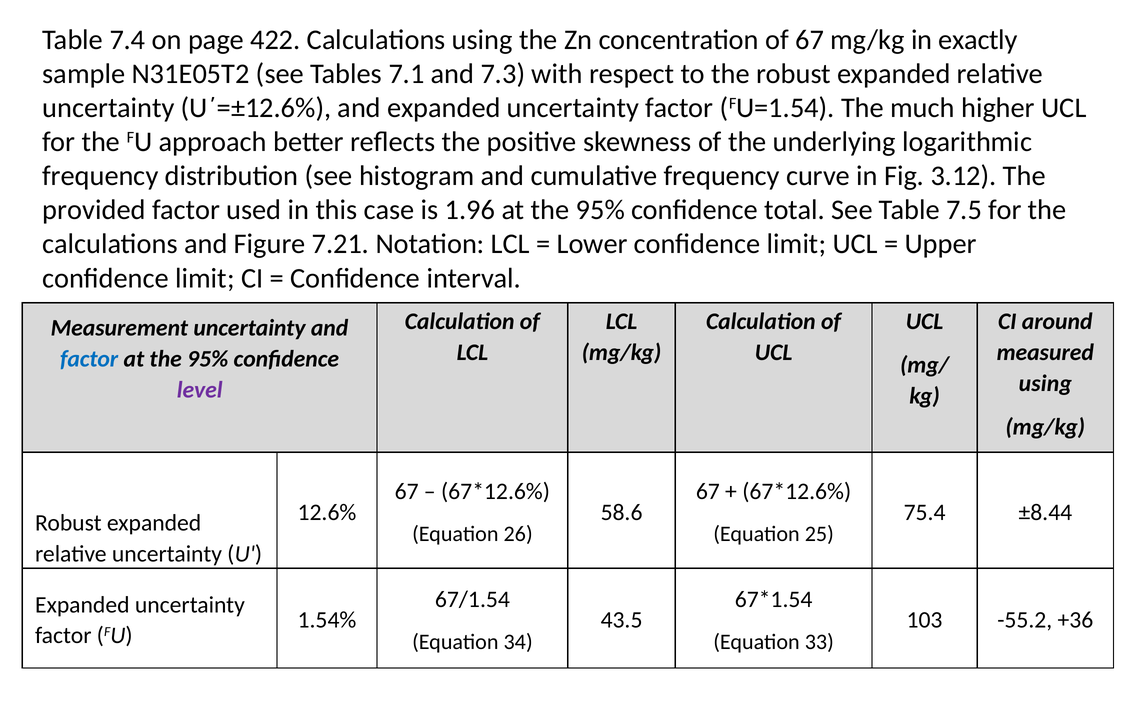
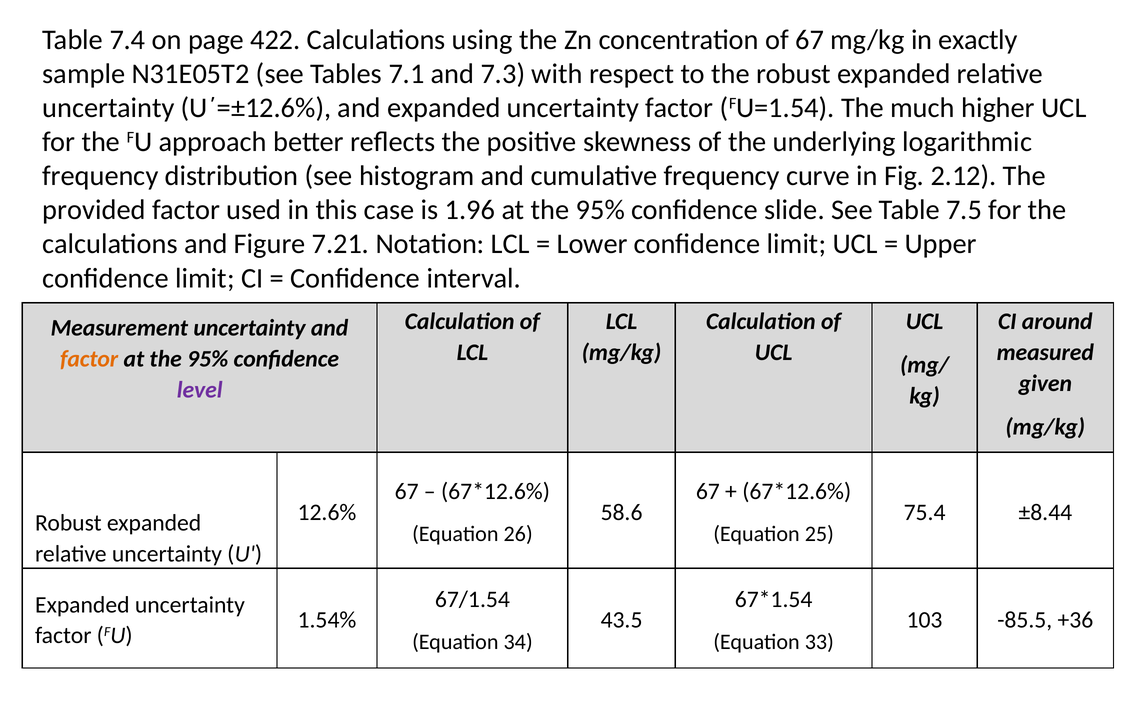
3.12: 3.12 -> 2.12 (964, 176)
total: total -> slide (794, 210)
factor colour: blue -> orange (89, 359)
using: using -> given (1045, 383)
-55.2: -55.2 -> -85.5 (1025, 620)
